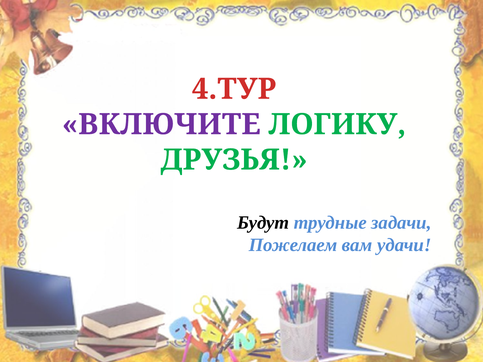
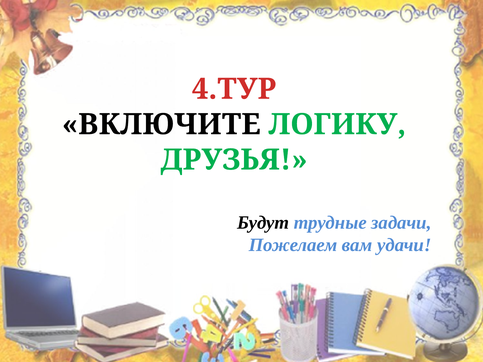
ВКЛЮЧИТЕ colour: purple -> black (161, 125)
